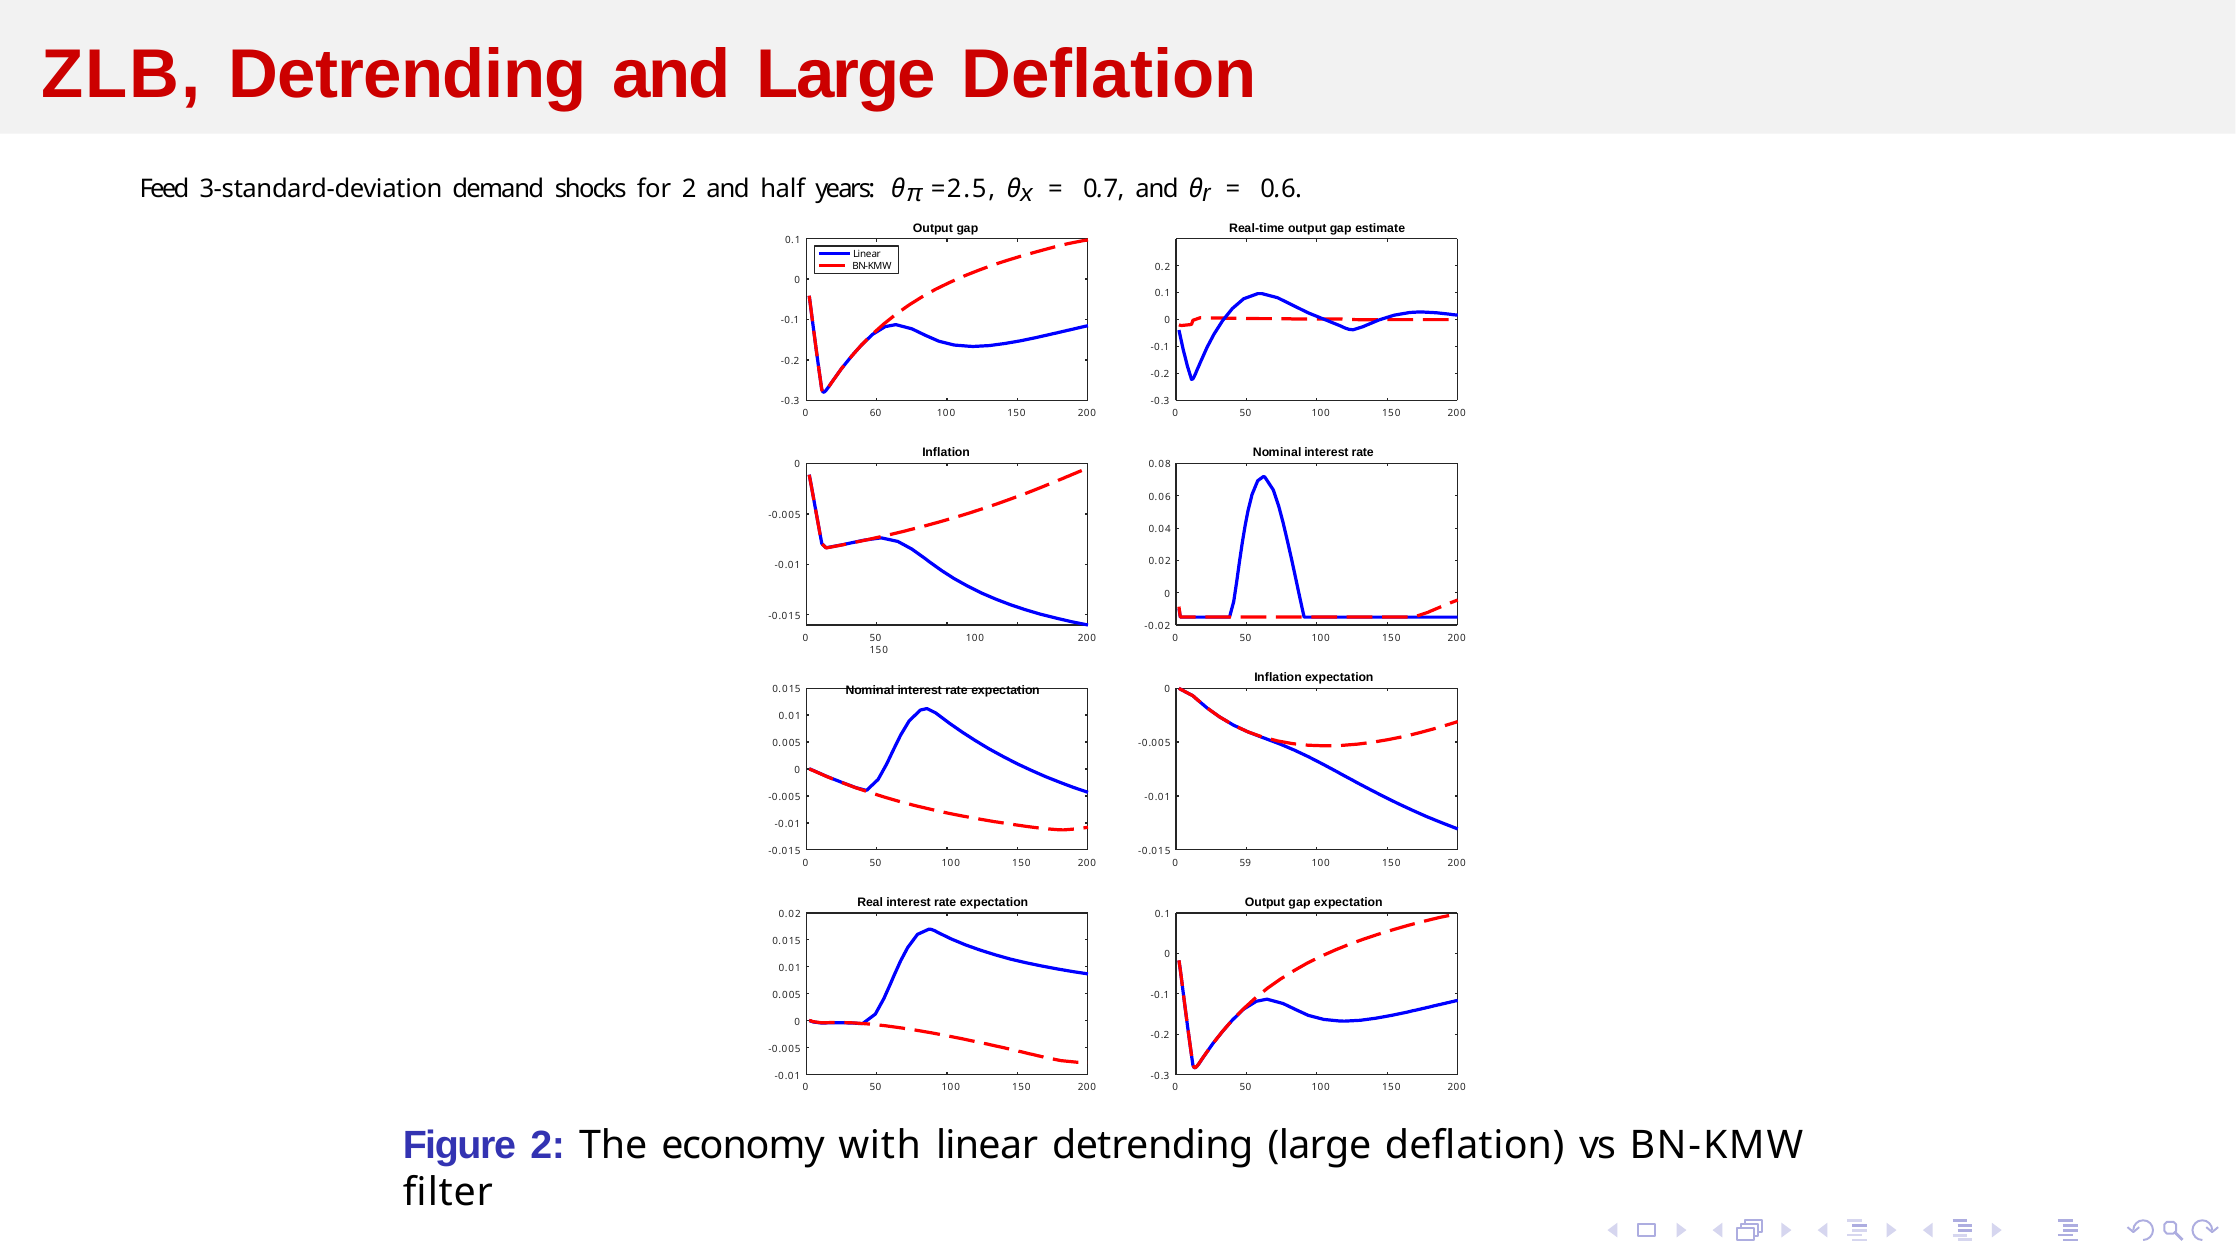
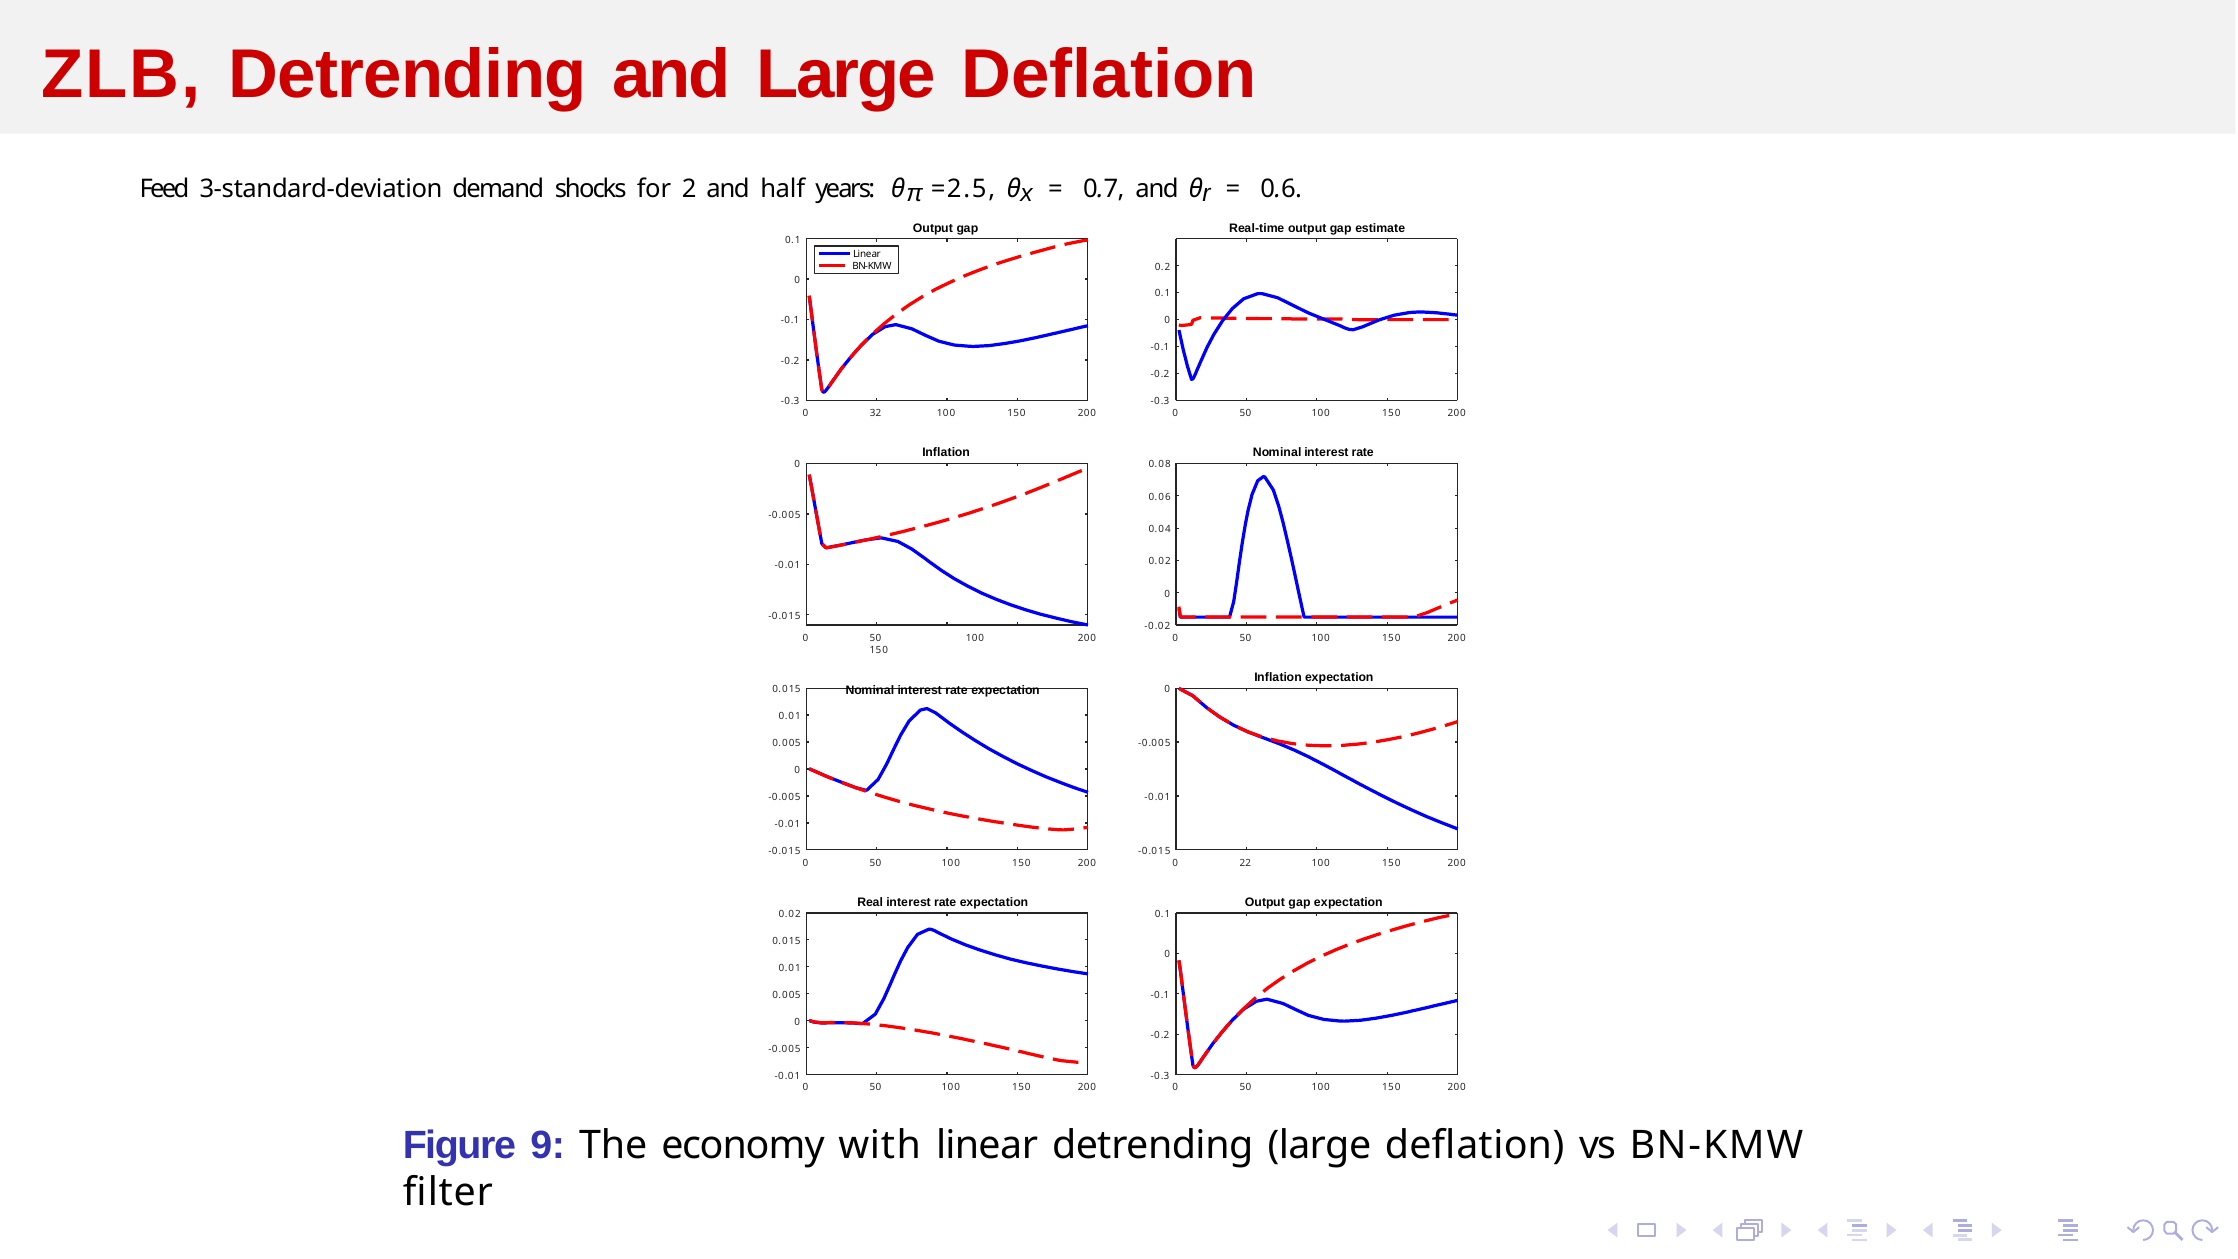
60: 60 -> 32 (876, 413)
59: 59 -> 22 (1245, 863)
Figure 2: 2 -> 9 (548, 1146)
